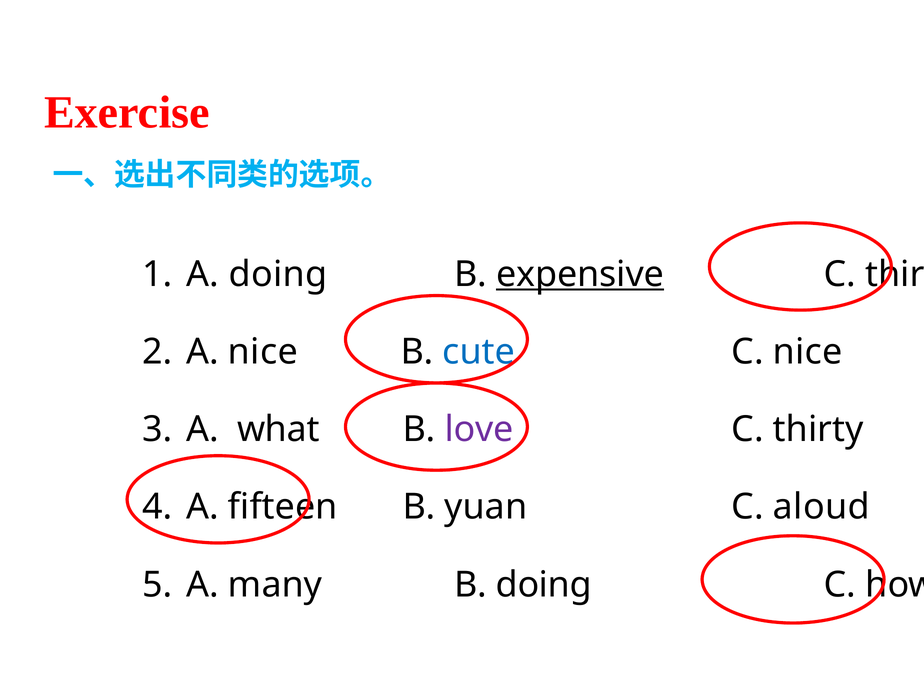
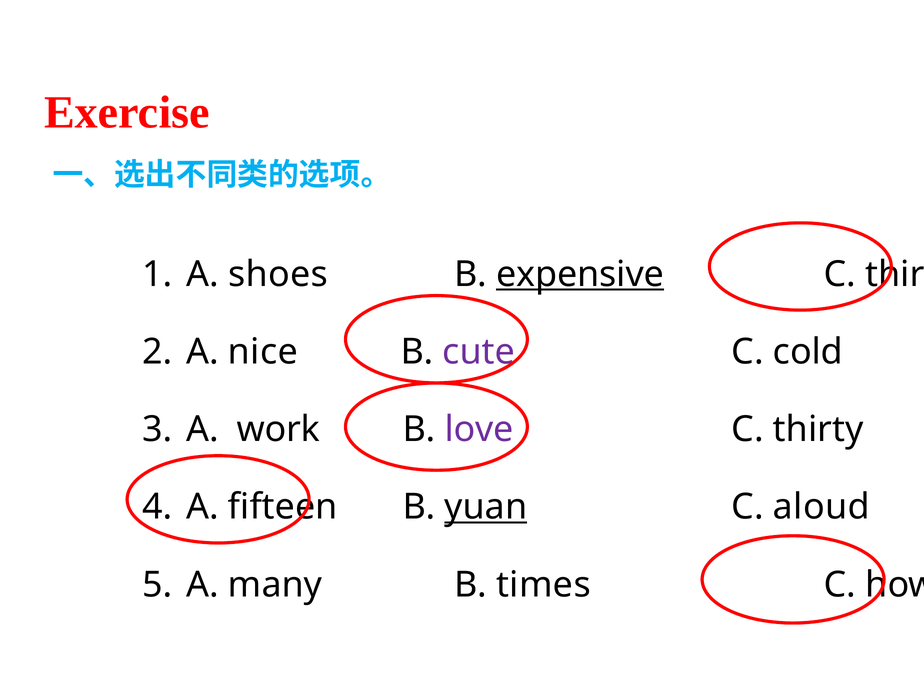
A doing: doing -> shoes (278, 274)
cute colour: blue -> purple (479, 352)
C nice: nice -> cold (808, 352)
what: what -> work (278, 429)
yuan underline: none -> present (486, 507)
B doing: doing -> times (543, 585)
